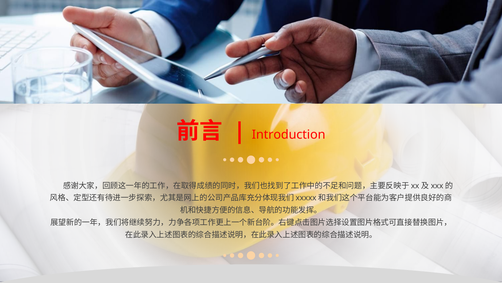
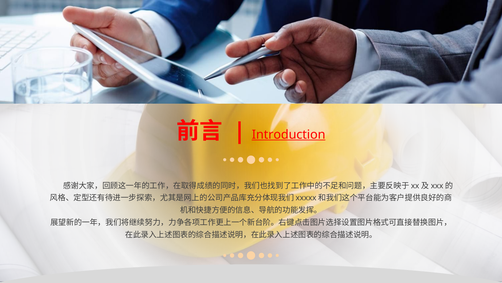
Introduction underline: none -> present (289, 134)
